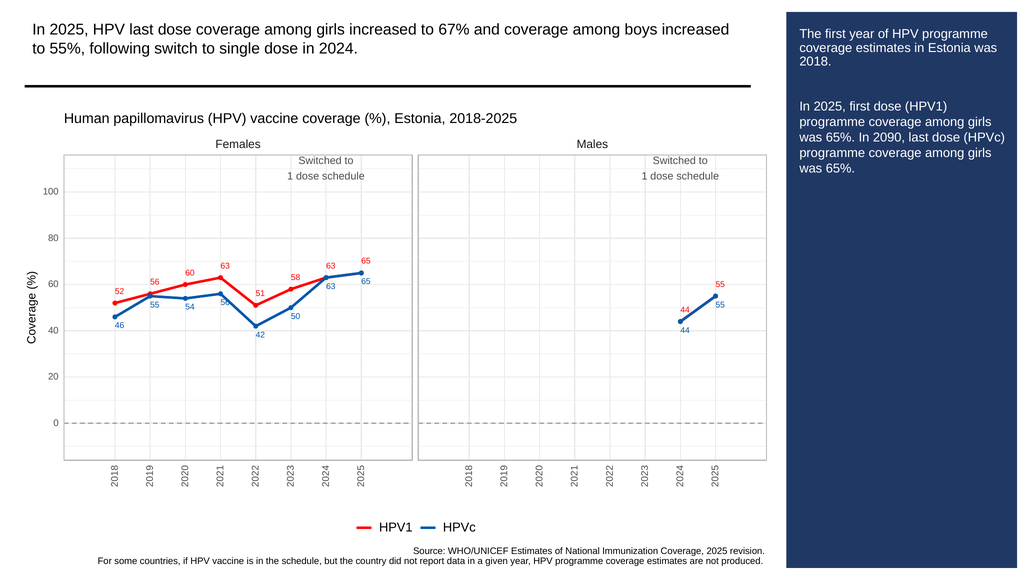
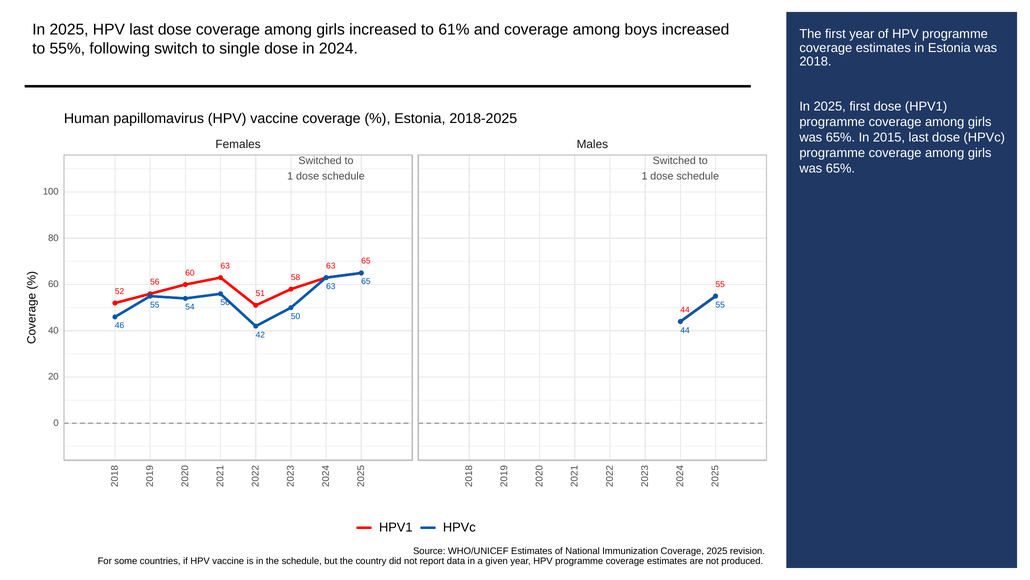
67%: 67% -> 61% (454, 30)
2090: 2090 -> 2015 (889, 137)
